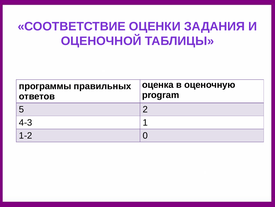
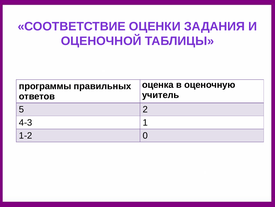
program: program -> учитель (161, 95)
